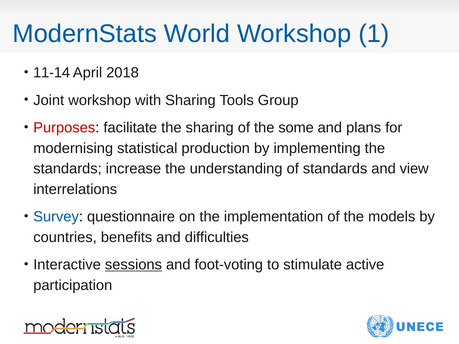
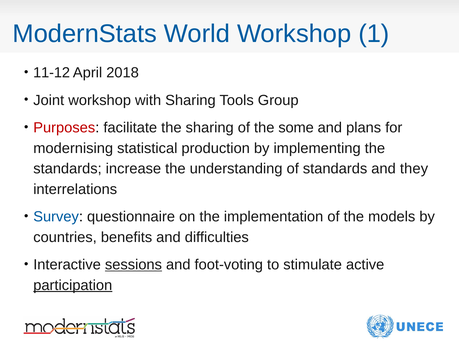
11-14: 11-14 -> 11-12 (52, 73)
view: view -> they (414, 169)
participation underline: none -> present (73, 285)
